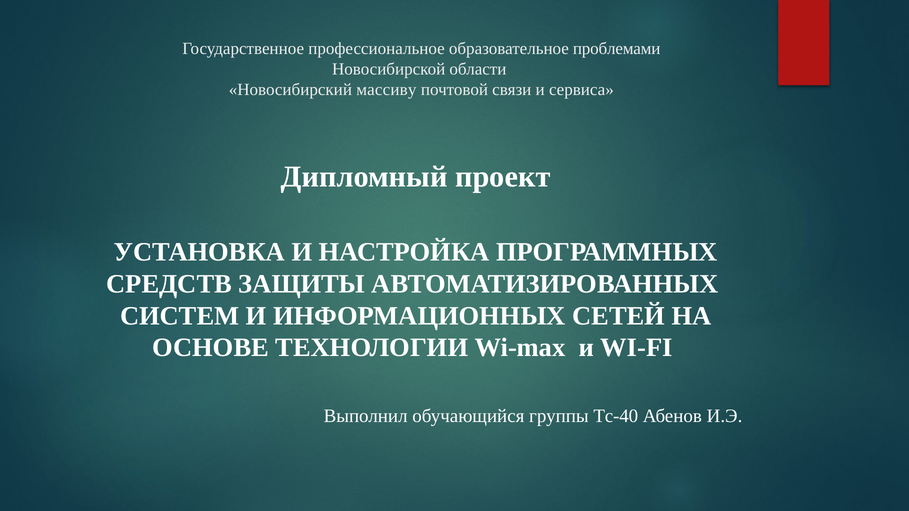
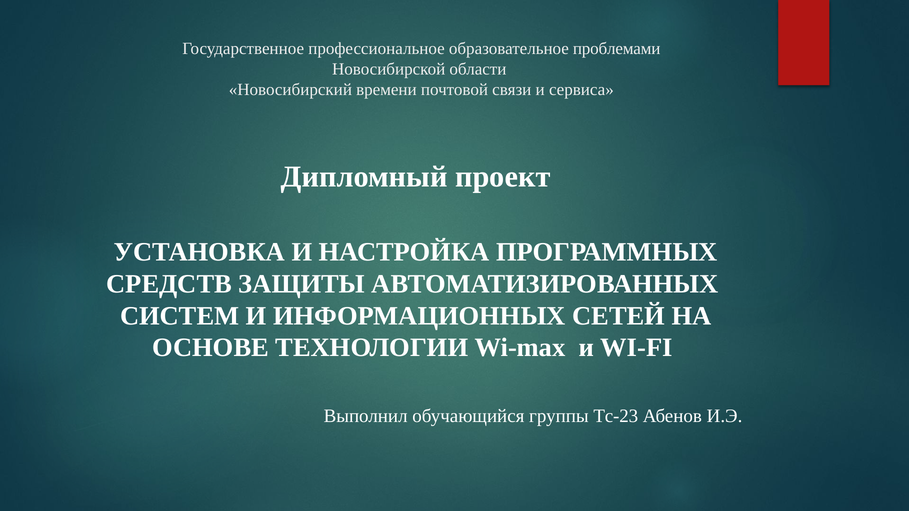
массиву: массиву -> времени (386, 89)
Тс-40: Тс-40 -> Тс-23 (616, 416)
